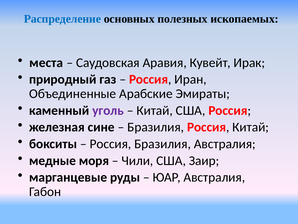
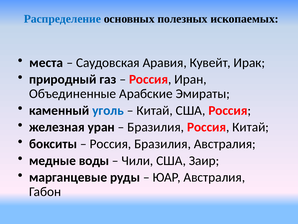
уголь colour: purple -> blue (108, 110)
сине: сине -> уран (101, 127)
моря: моря -> воды (94, 160)
